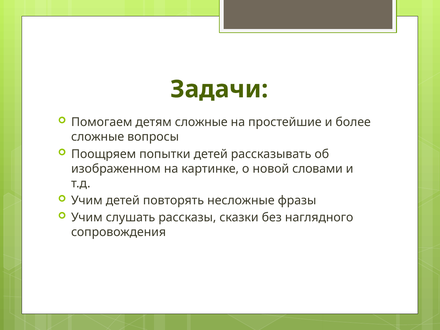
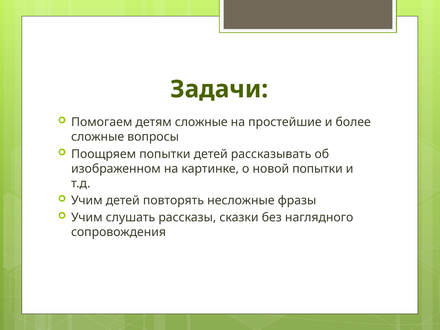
новой словами: словами -> попытки (318, 169)
